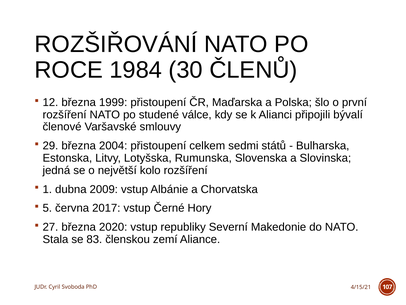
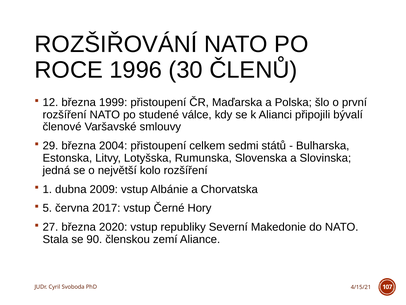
1984: 1984 -> 1996 (136, 70)
83: 83 -> 90 (94, 239)
